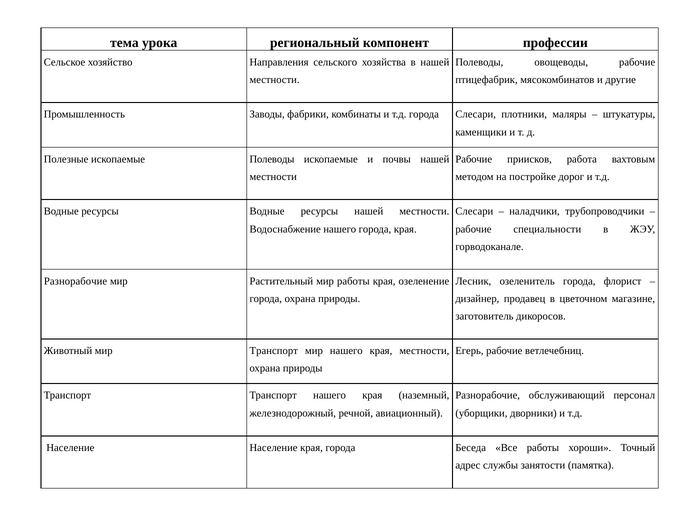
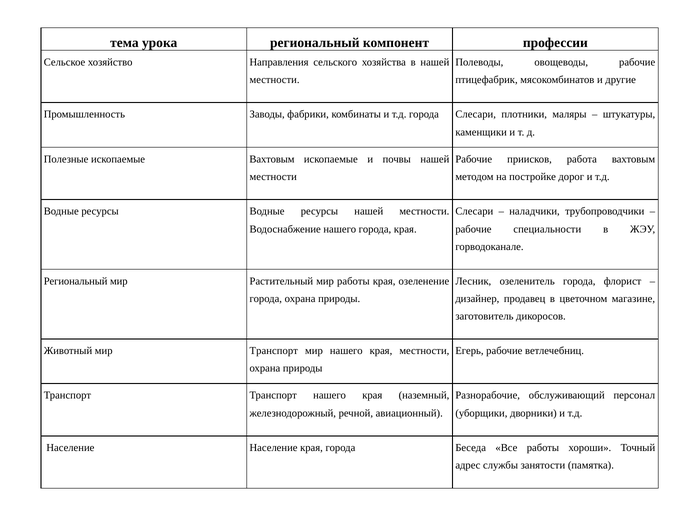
ископаемые Полеводы: Полеводы -> Вахтовым (272, 159)
Разнорабочие: Разнорабочие -> Региональный (76, 281)
